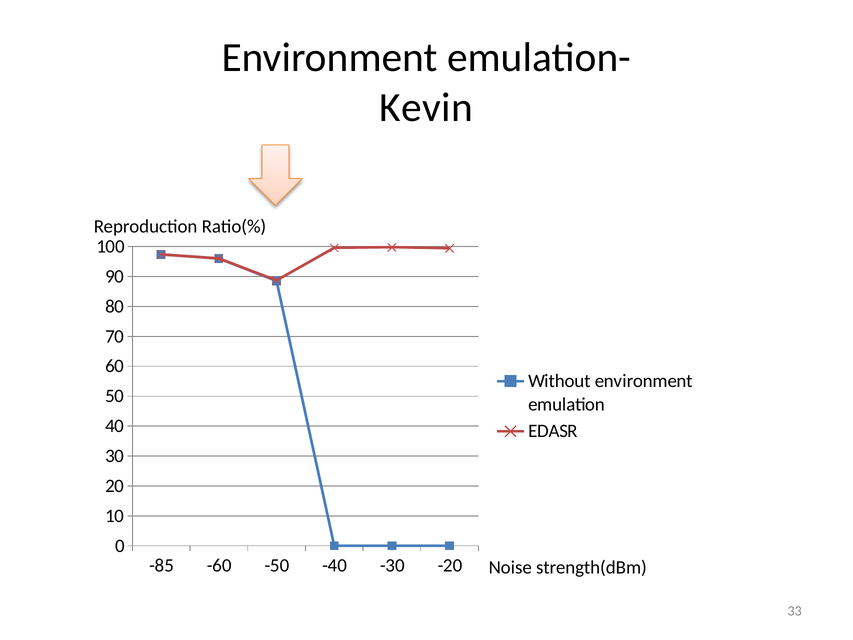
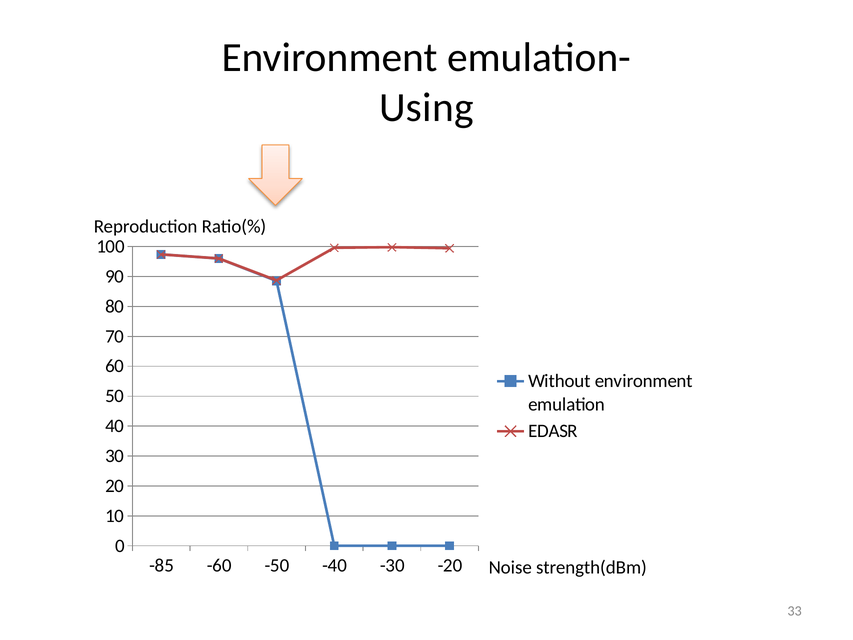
Kevin: Kevin -> Using (426, 107)
